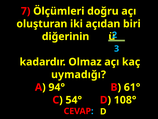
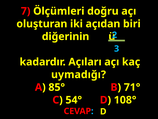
Olmaz: Olmaz -> Açıları (85, 62)
94°: 94° -> 85° (57, 87)
61°: 61° -> 71° (132, 87)
